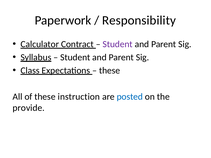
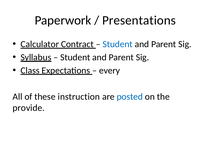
Responsibility: Responsibility -> Presentations (139, 20)
Student colour: purple -> blue (118, 44)
these: these -> every (110, 71)
